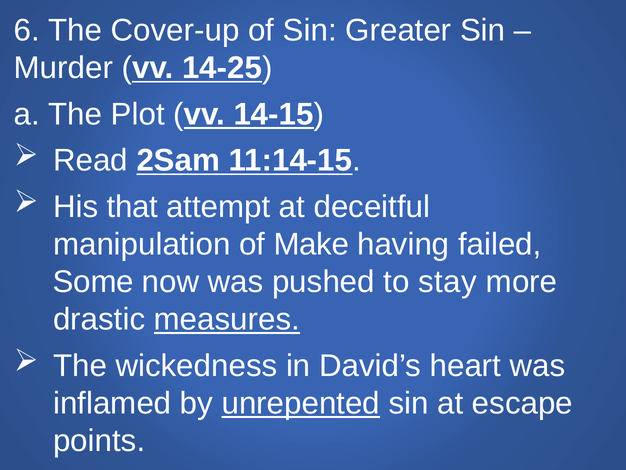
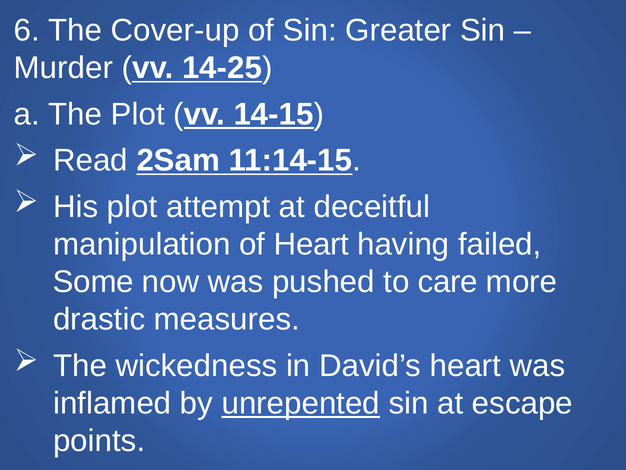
His that: that -> plot (132, 207)
of Make: Make -> Heart (311, 244)
stay: stay -> care (448, 282)
measures underline: present -> none (227, 319)
